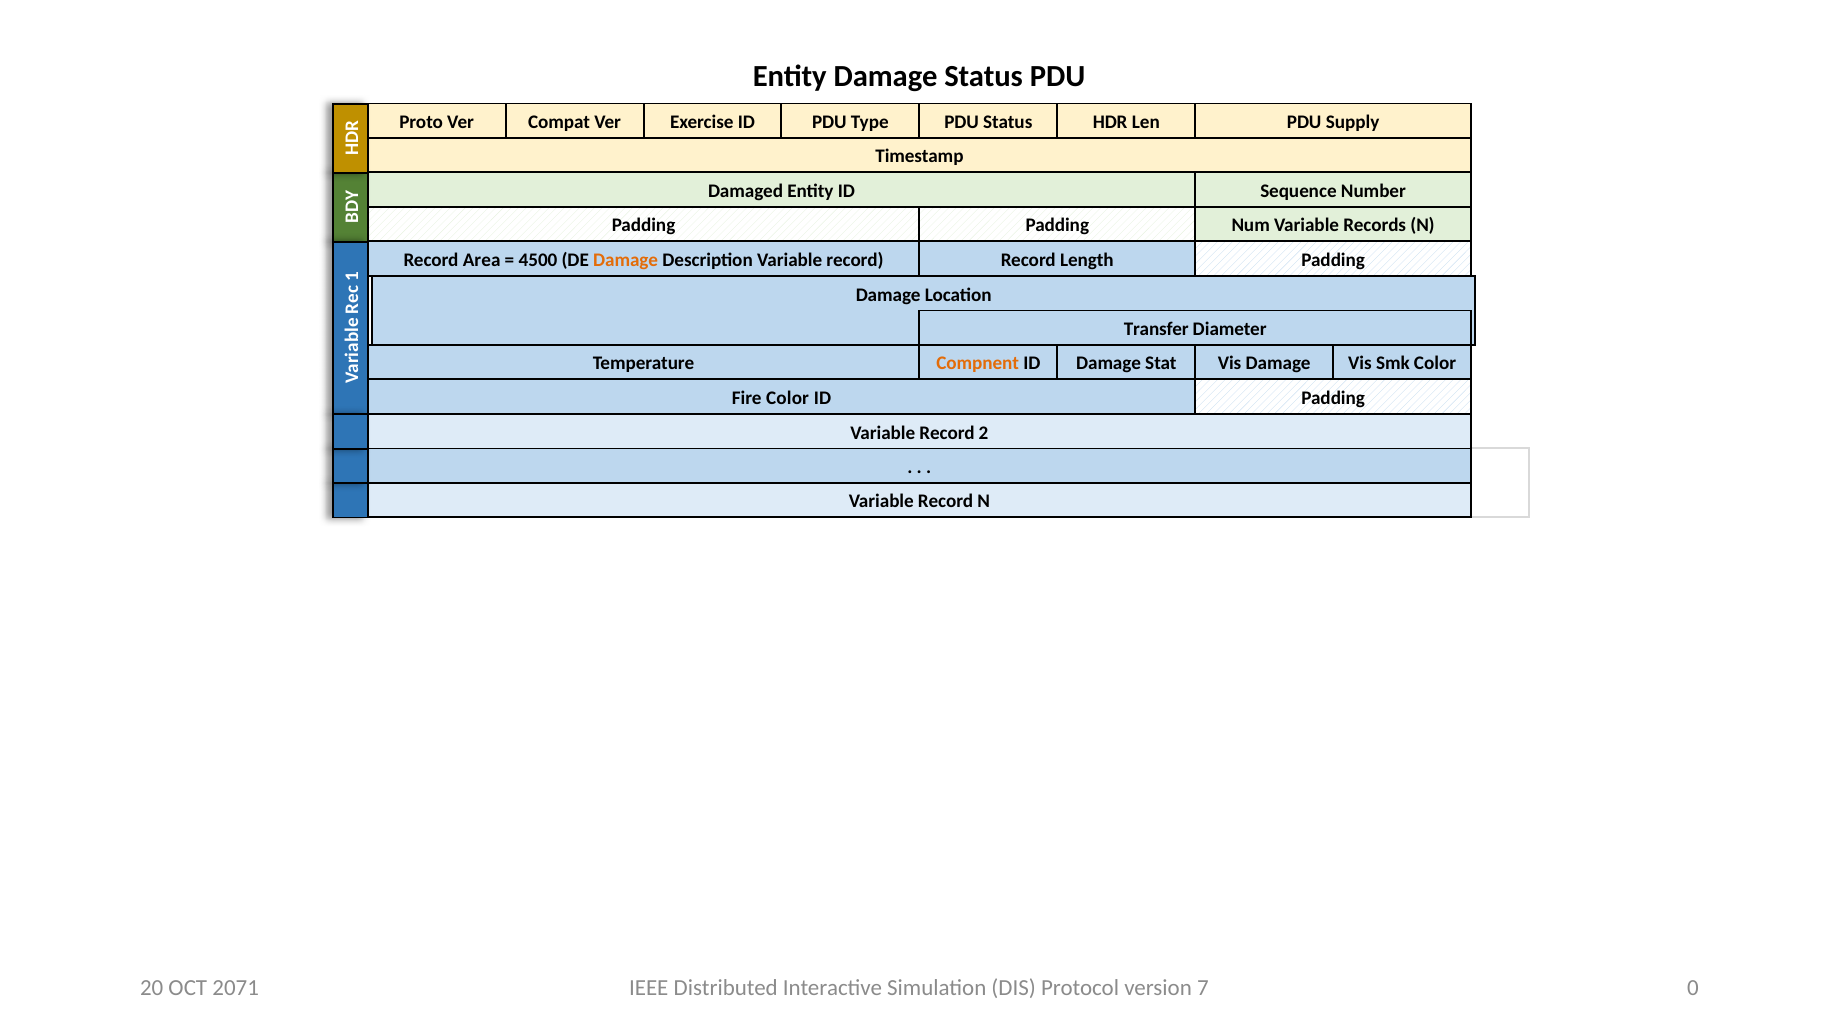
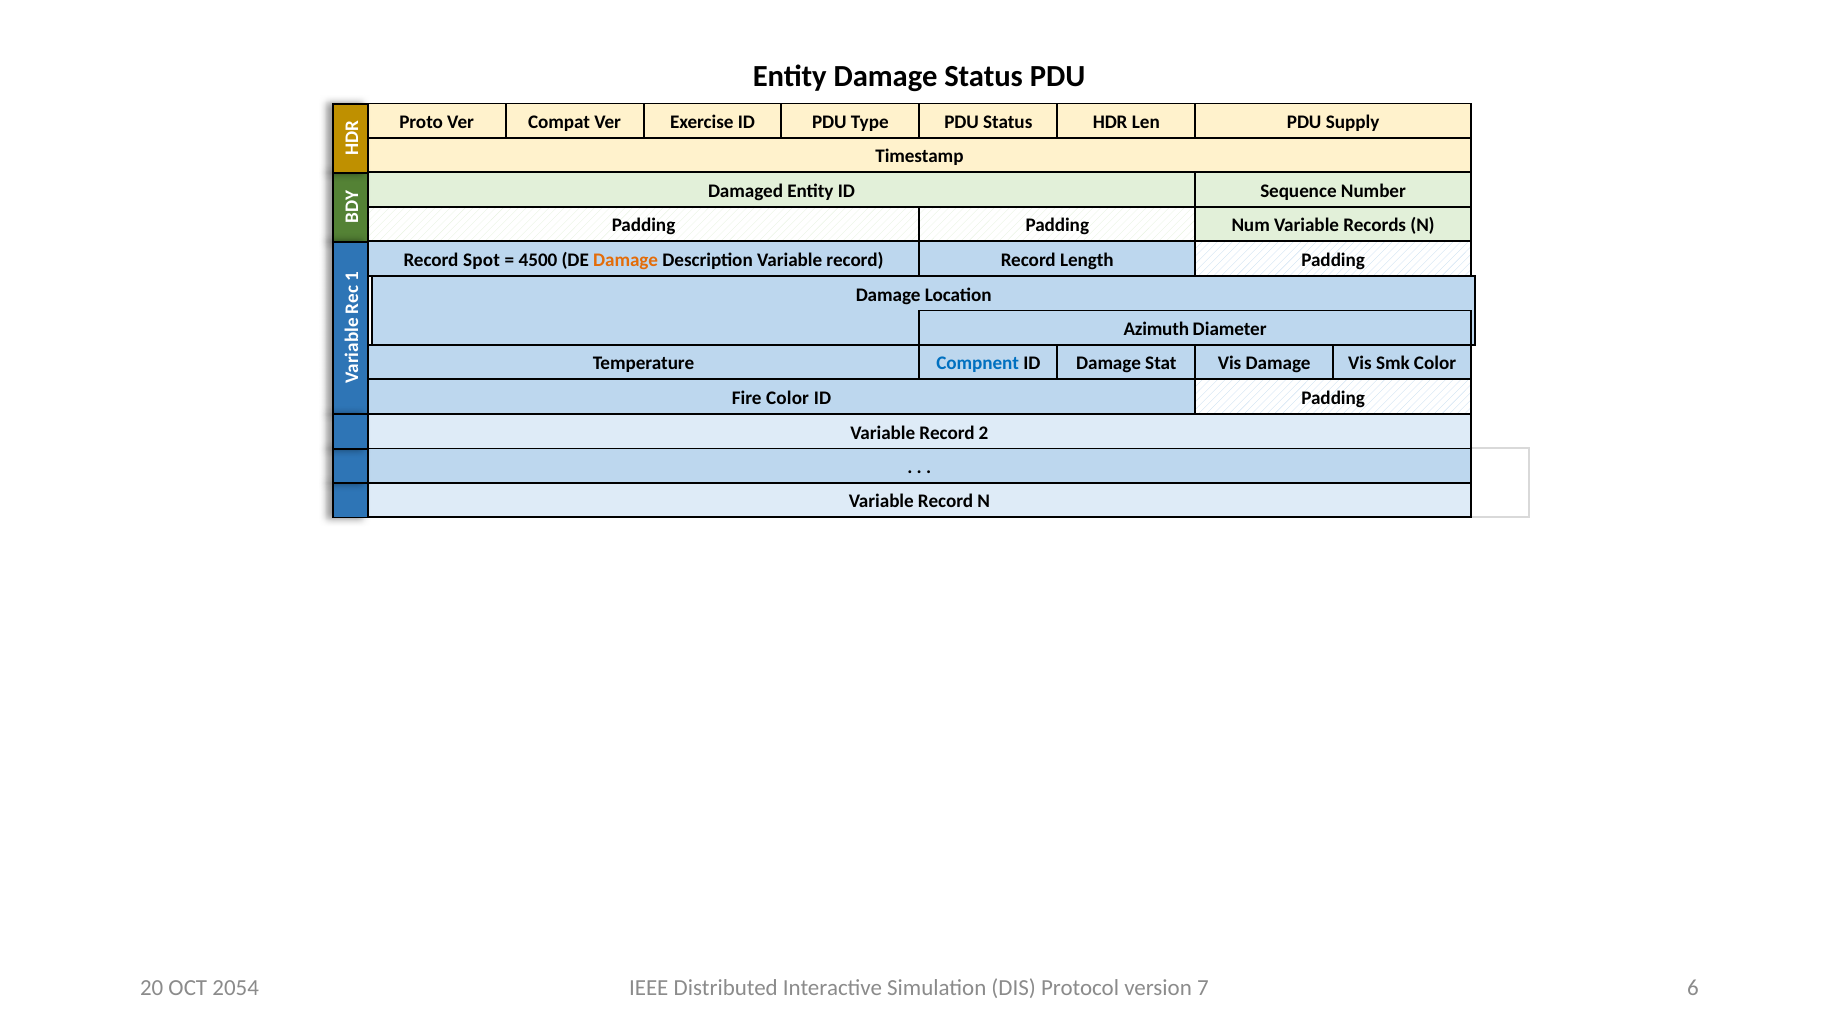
Area: Area -> Spot (482, 260)
Transfer: Transfer -> Azimuth (1156, 329)
Compnent colour: orange -> blue (978, 363)
2071: 2071 -> 2054 (236, 988)
0: 0 -> 6 (1693, 988)
